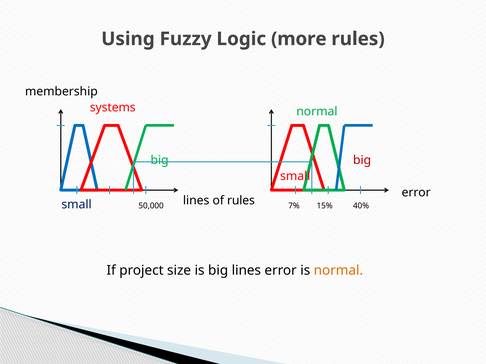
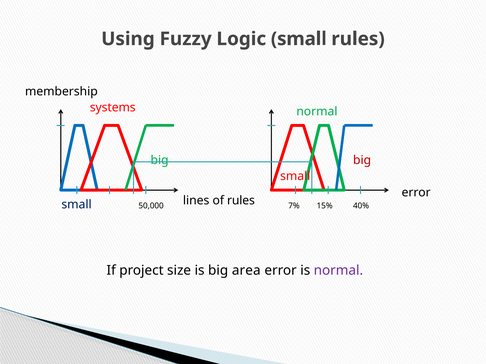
Logic more: more -> small (299, 39)
is big lines: lines -> area (246, 271)
normal colour: orange -> purple (338, 271)
